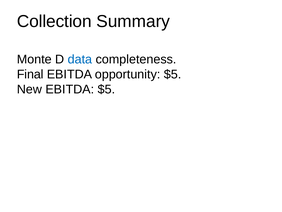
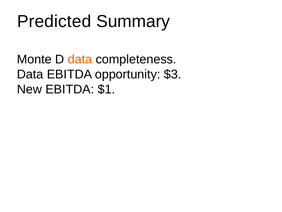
Collection: Collection -> Predicted (54, 21)
data colour: blue -> orange (80, 59)
Final: Final -> Data (30, 74)
opportunity $5: $5 -> $3 (173, 74)
EBITDA $5: $5 -> $1 (106, 89)
